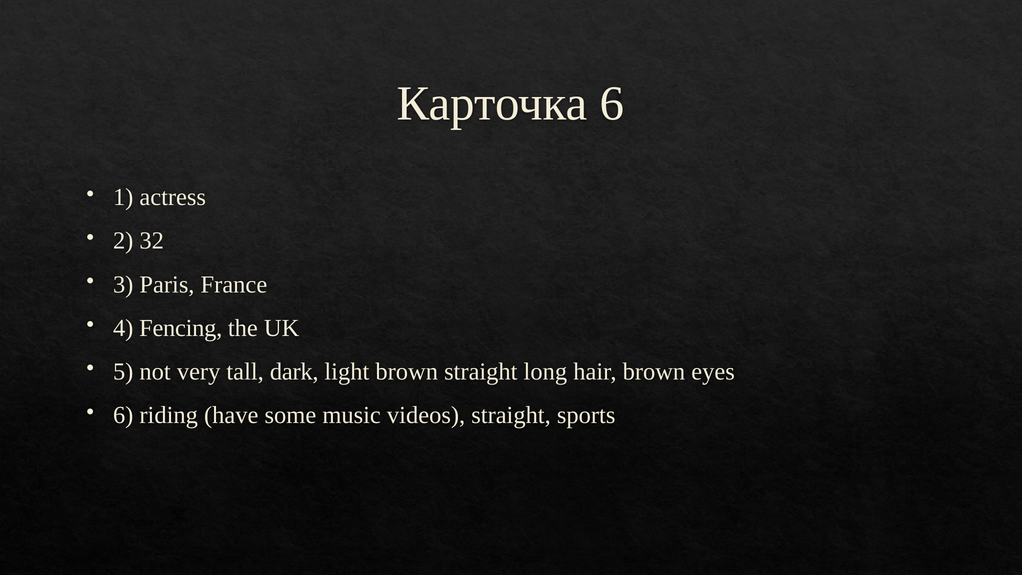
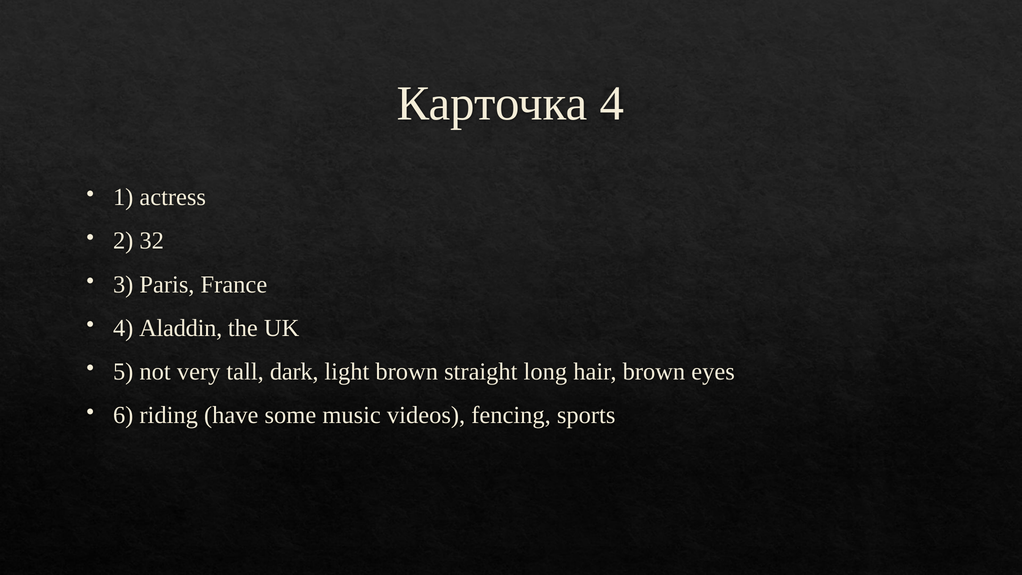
Карточка 6: 6 -> 4 (612, 103)
Fencing: Fencing -> Aladdin (181, 328)
videos straight: straight -> fencing (511, 415)
